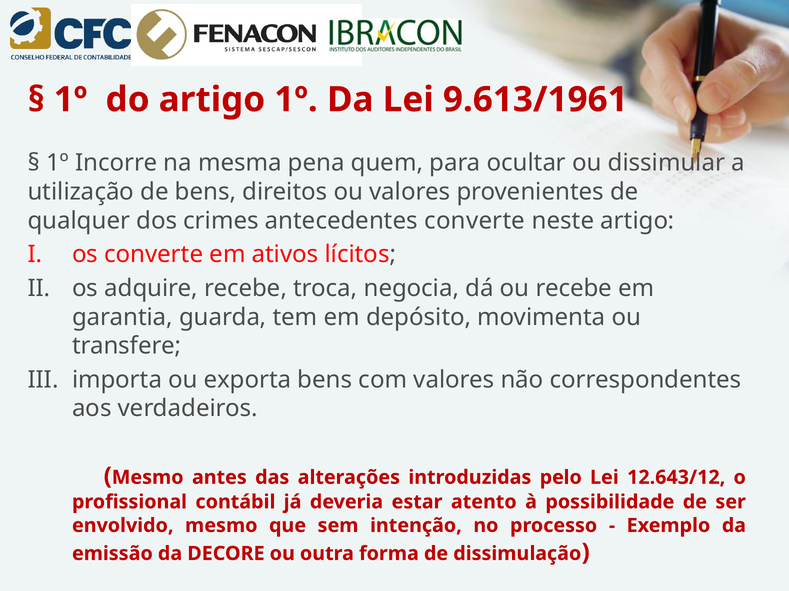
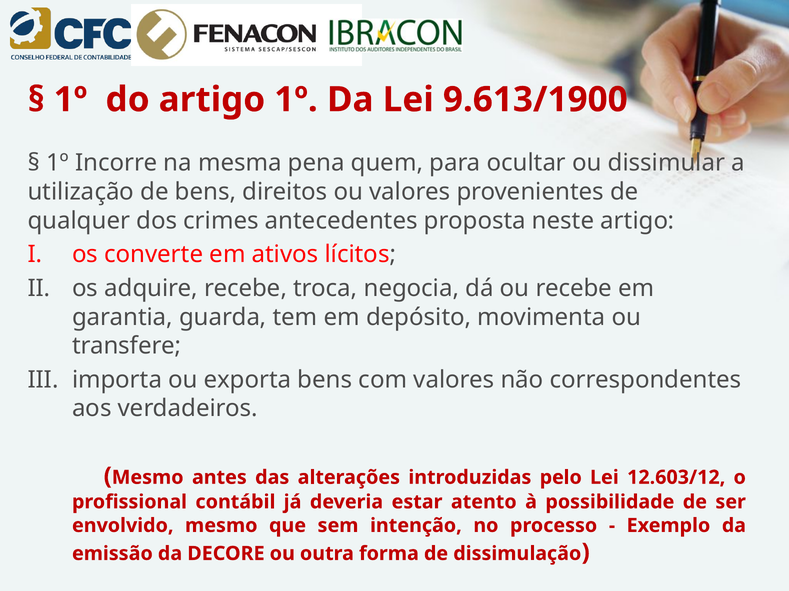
9.613/1961: 9.613/1961 -> 9.613/1900 (535, 100)
antecedentes converte: converte -> proposta (475, 221)
12.643/12: 12.643/12 -> 12.603/12 (676, 478)
